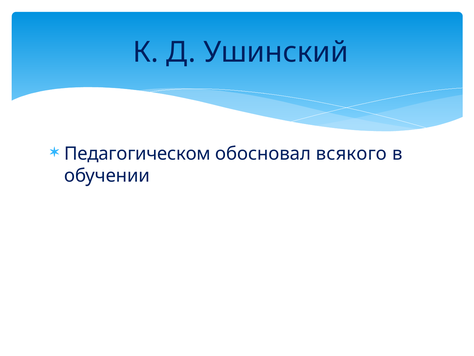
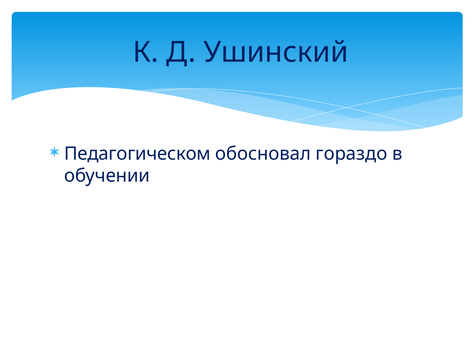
всякого: всякого -> гораздо (351, 153)
